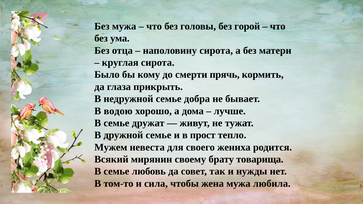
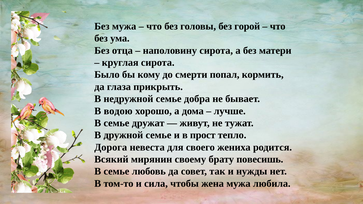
прячь: прячь -> попал (225, 75)
Мужем: Мужем -> Дорога (111, 147)
товарища: товарища -> повесишь (260, 159)
